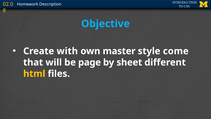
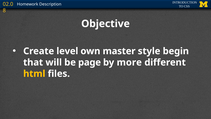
Objective colour: light blue -> white (105, 24)
with: with -> level (67, 51)
come: come -> begin (176, 51)
sheet: sheet -> more (129, 62)
